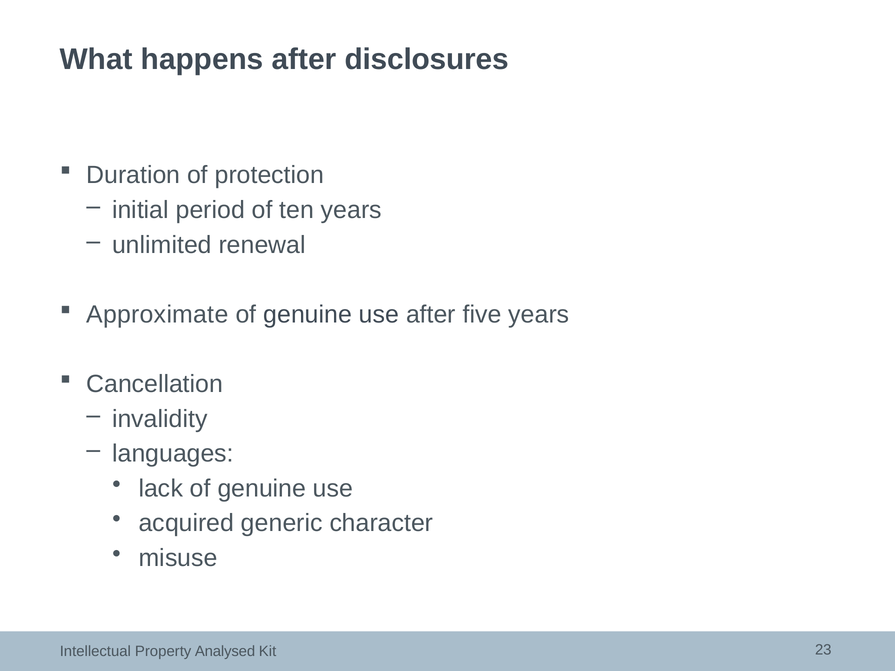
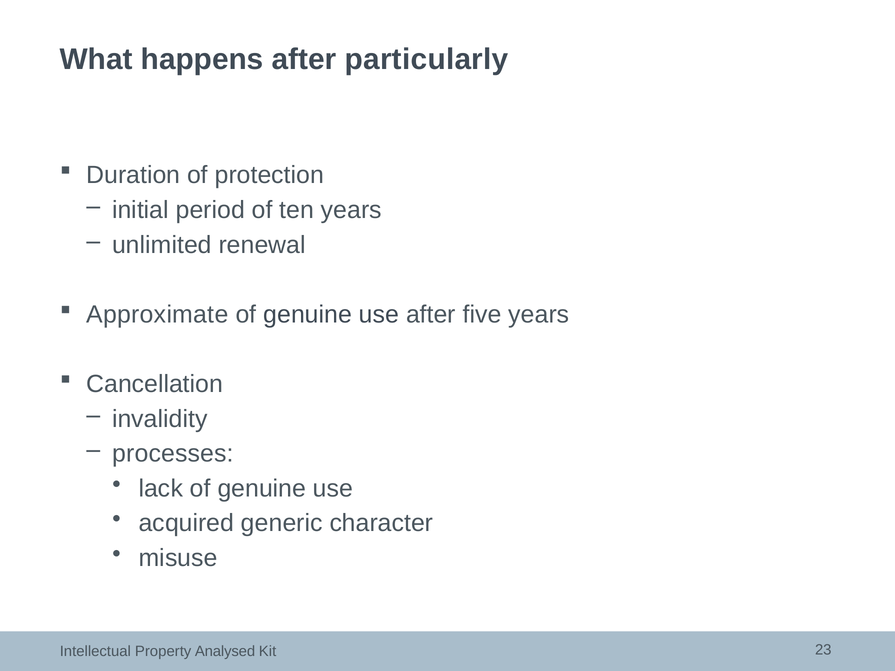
disclosures: disclosures -> particularly (427, 60)
languages: languages -> processes (173, 454)
